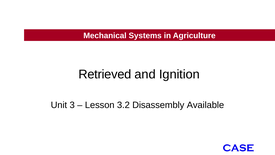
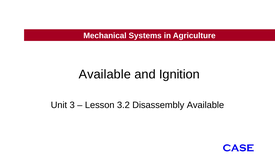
Retrieved: Retrieved -> Available (105, 74)
